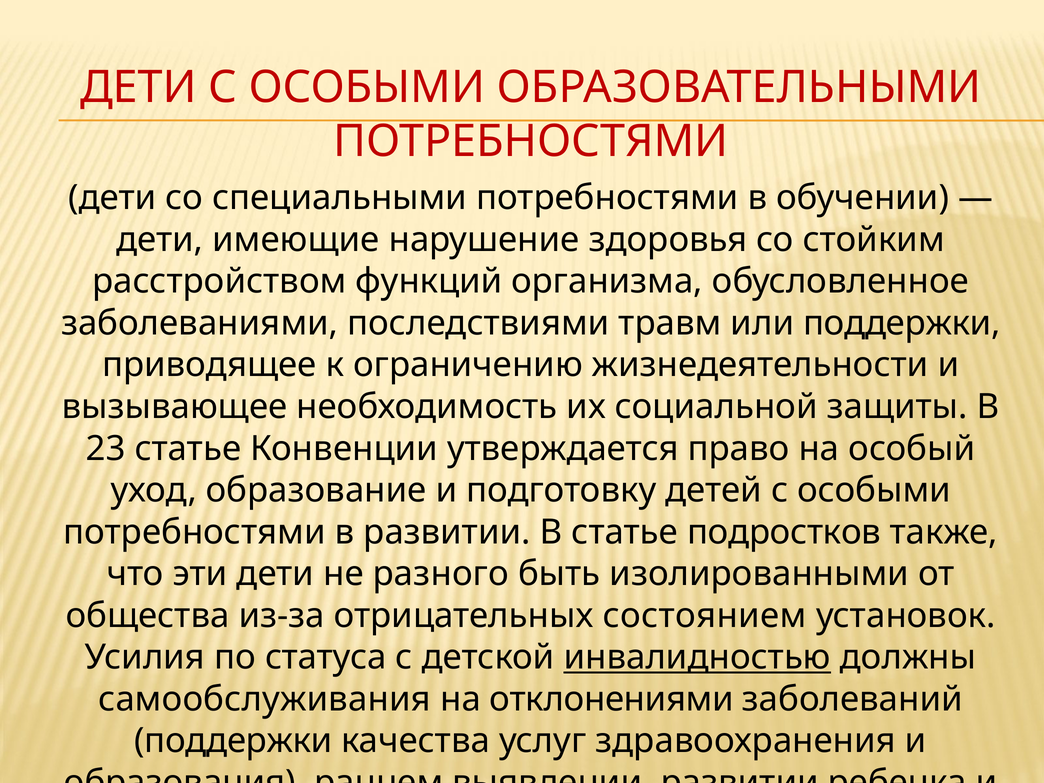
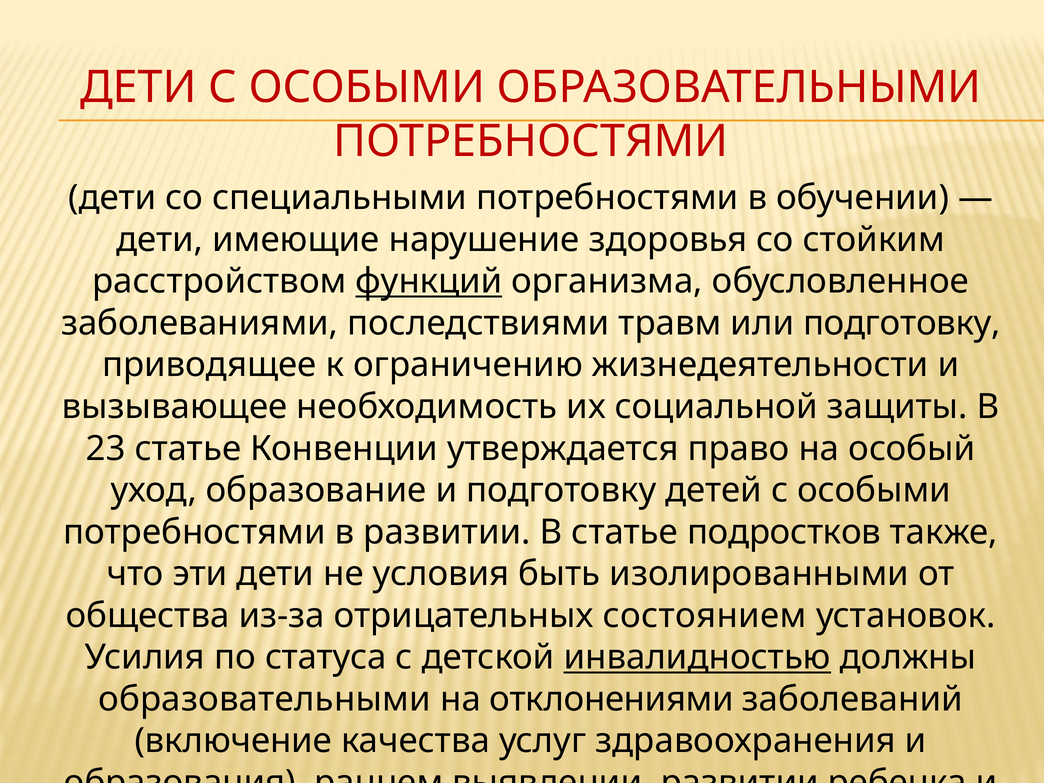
функций underline: none -> present (429, 281)
или поддержки: поддержки -> подготовку (902, 323)
разного: разного -> условия (441, 574)
самообслуживания: самообслуживания -> образовательными (265, 699)
поддержки: поддержки -> включение (233, 741)
